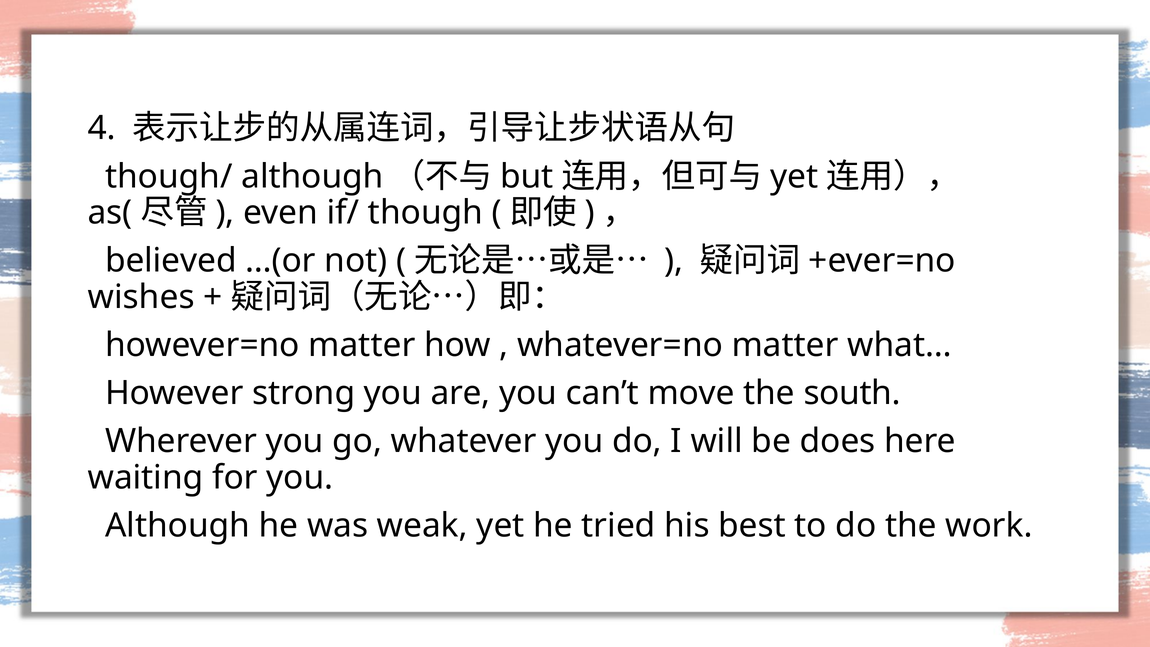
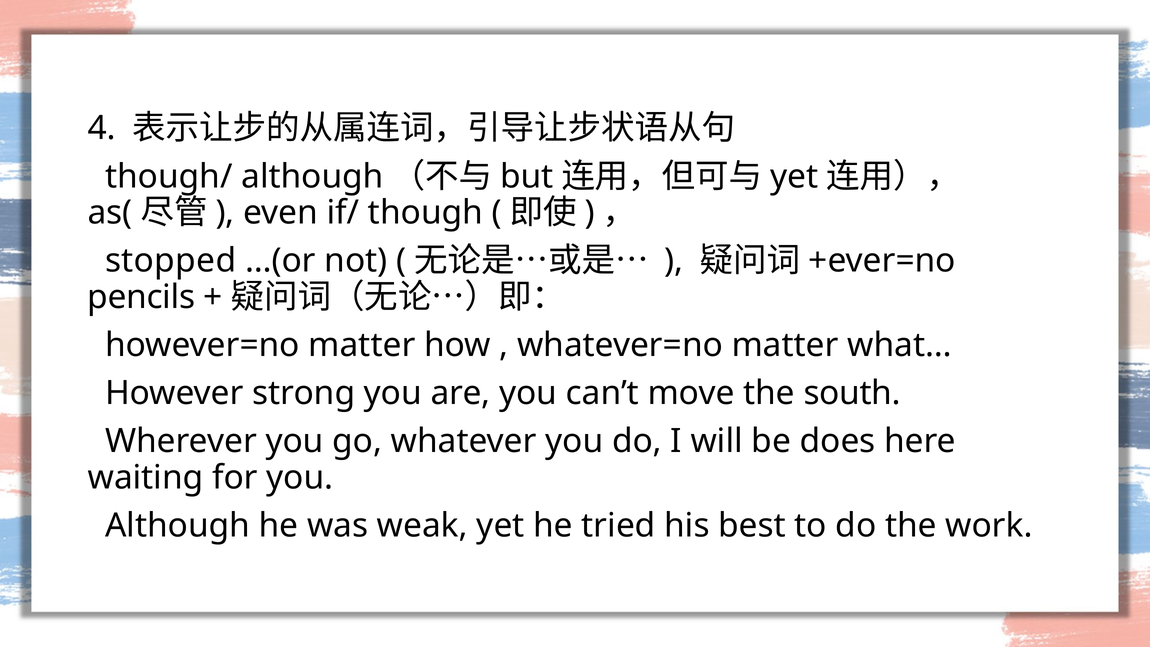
believed: believed -> stopped (171, 261)
wishes: wishes -> pencils (141, 297)
